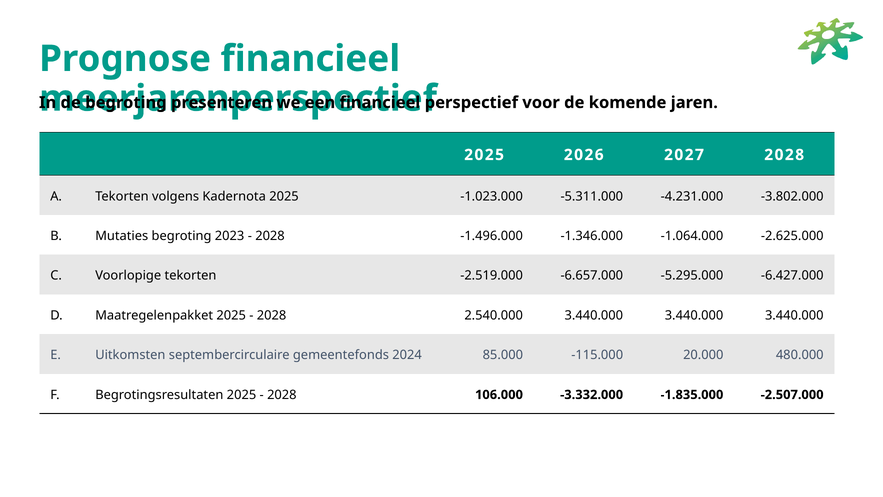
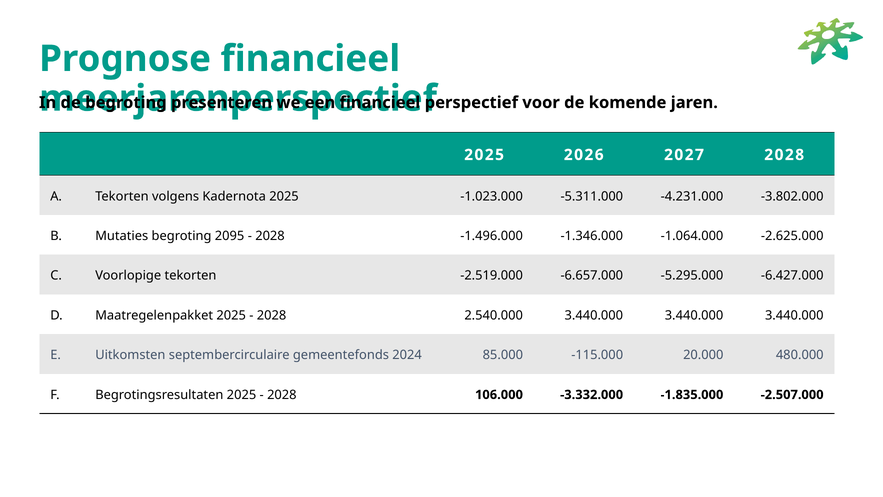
2023: 2023 -> 2095 (230, 236)
